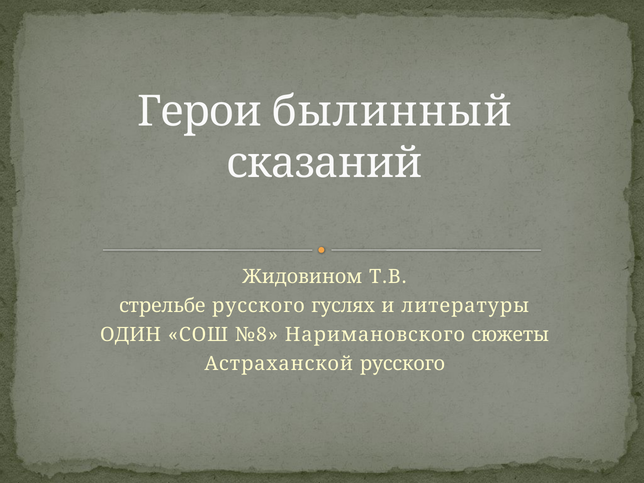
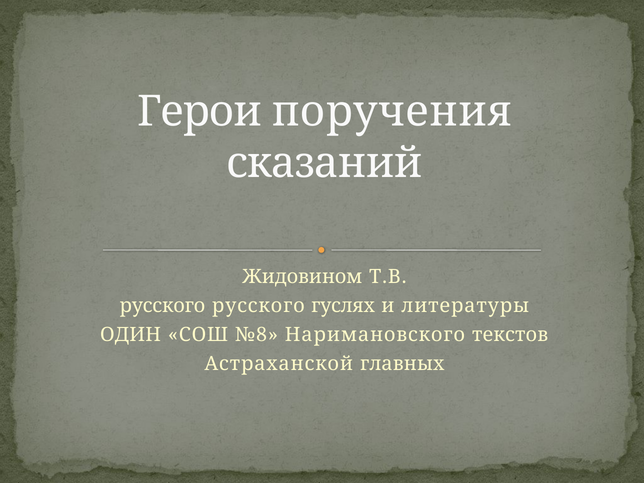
былинный: былинный -> поручения (392, 112)
стрельбе: стрельбе -> русского (162, 306)
сюжеты: сюжеты -> текстов (510, 335)
Астраханской русского: русского -> главных (402, 364)
